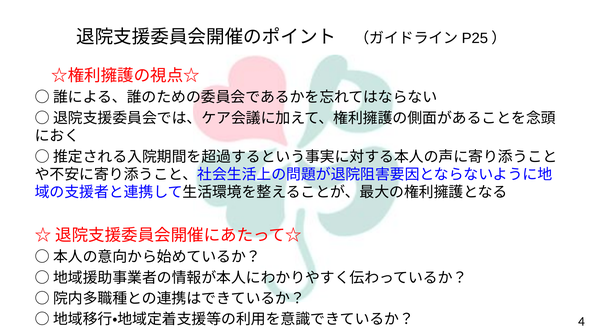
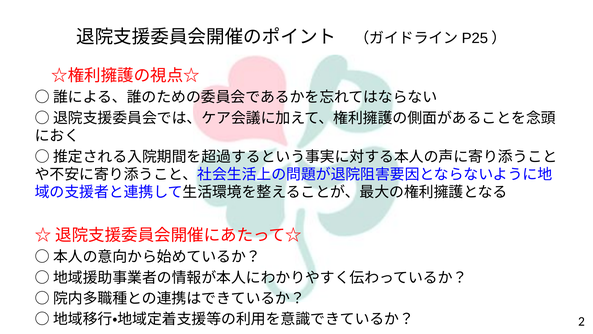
4: 4 -> 2 (581, 321)
